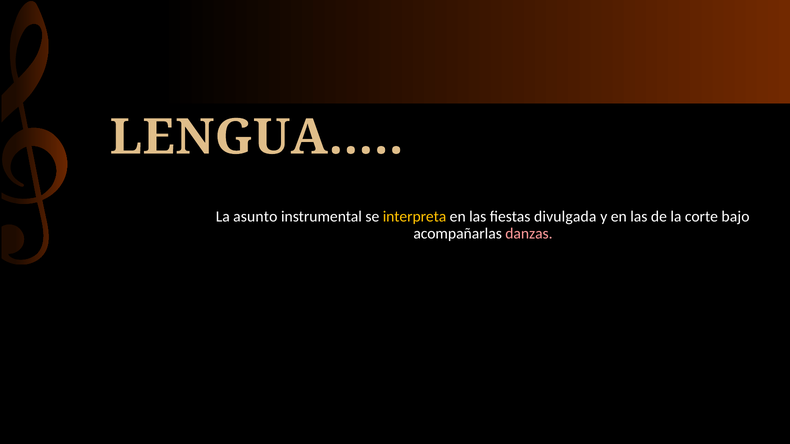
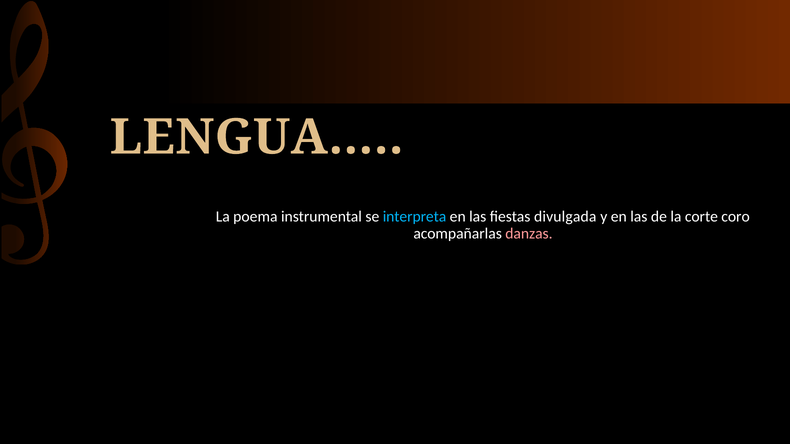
asunto: asunto -> poema (255, 217)
interpreta colour: yellow -> light blue (415, 217)
bajo: bajo -> coro (736, 217)
